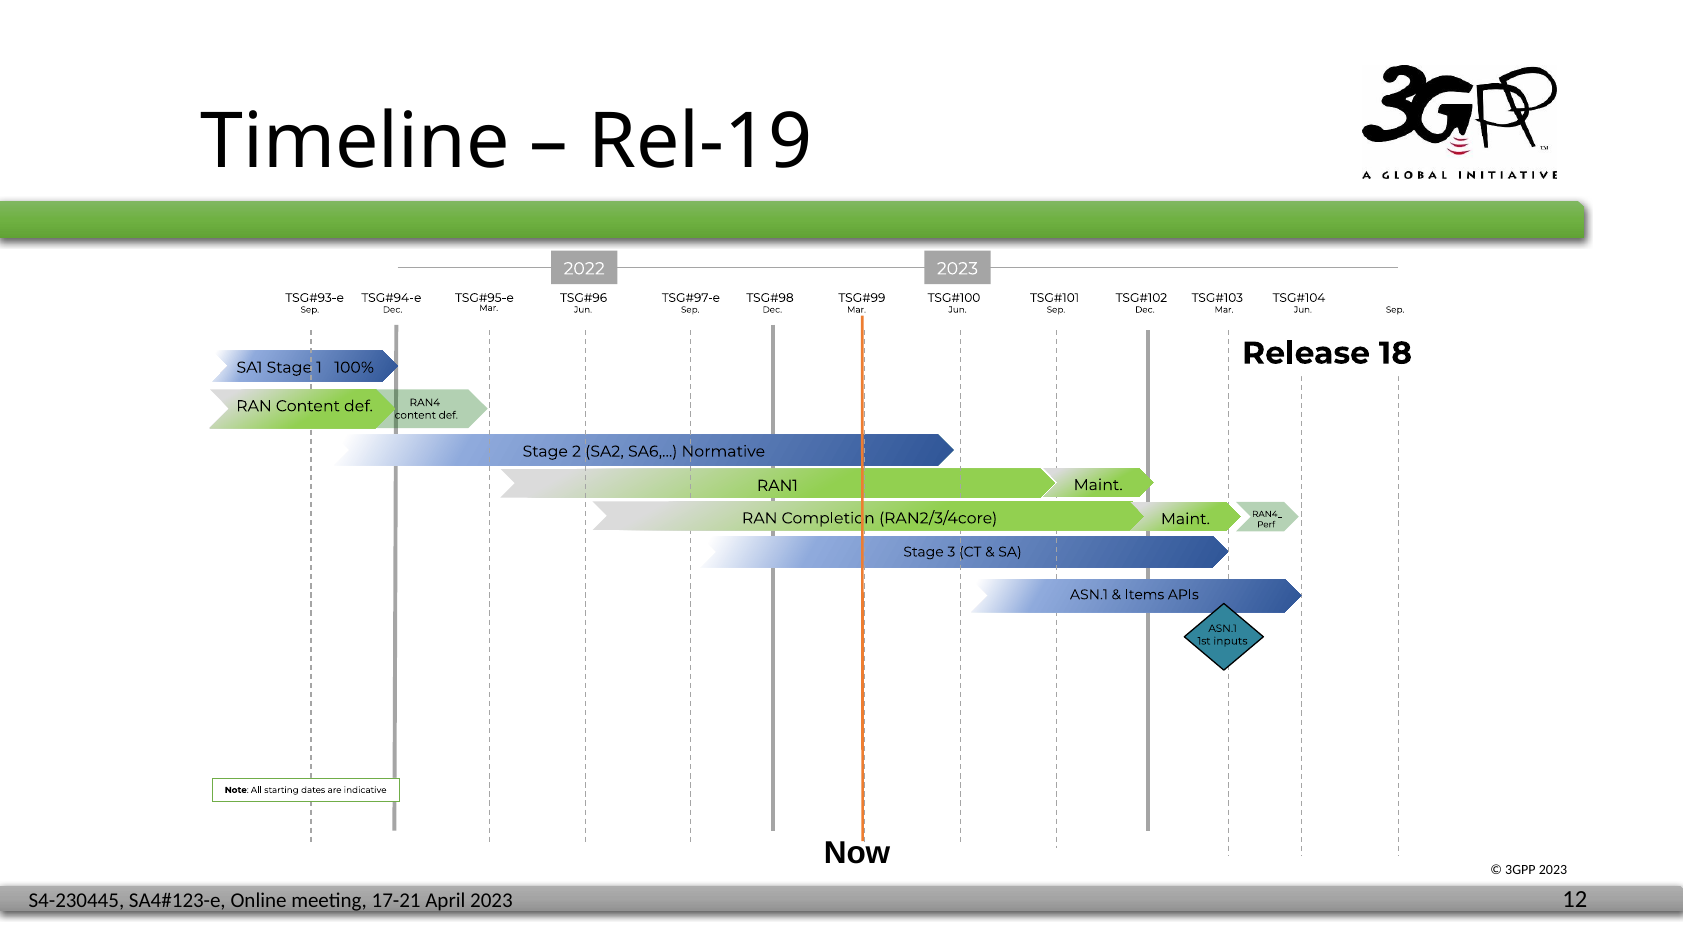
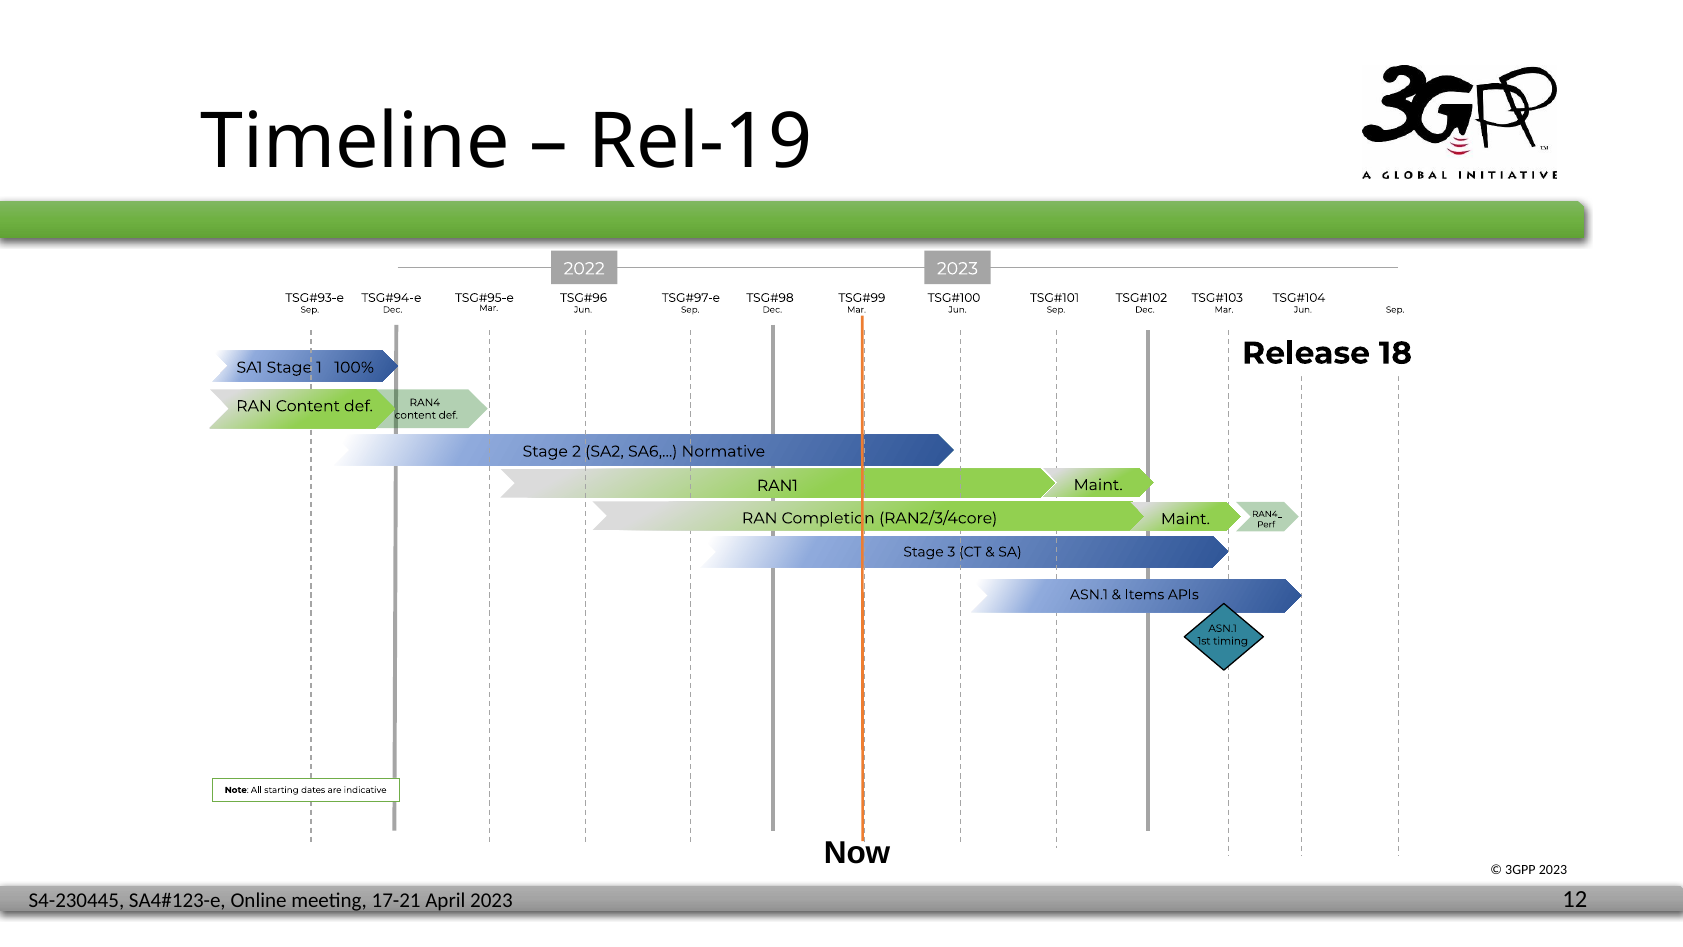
inputs: inputs -> timing (1231, 641)
